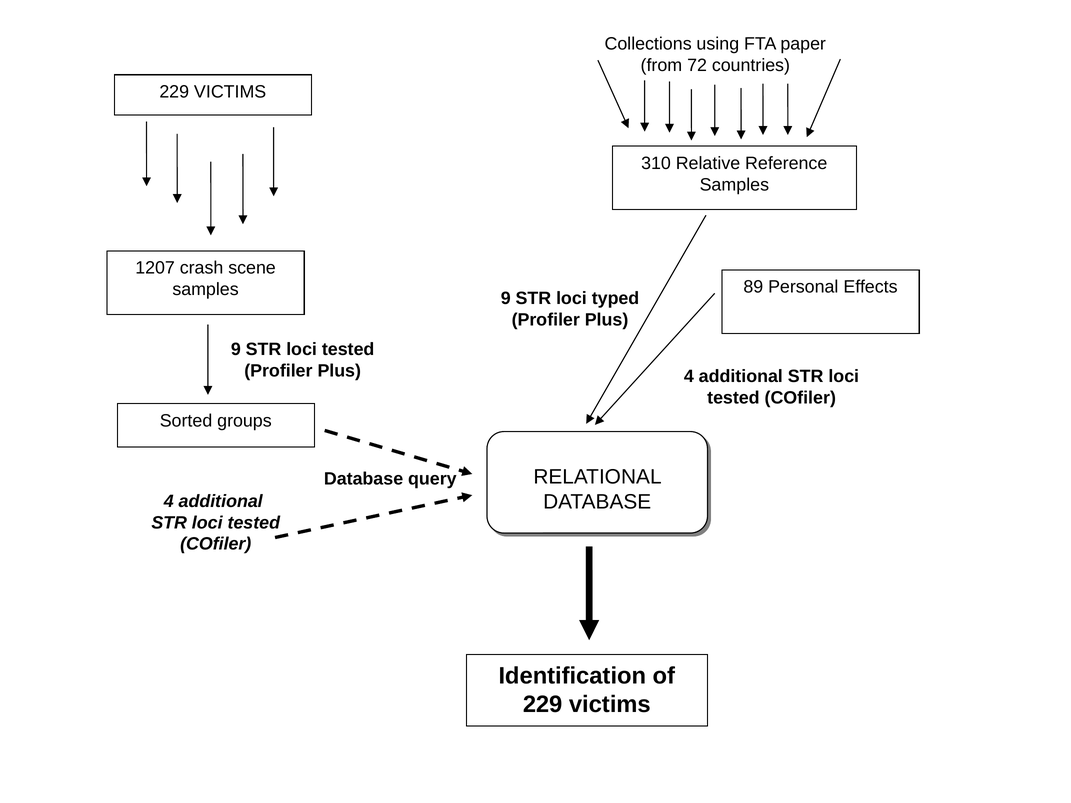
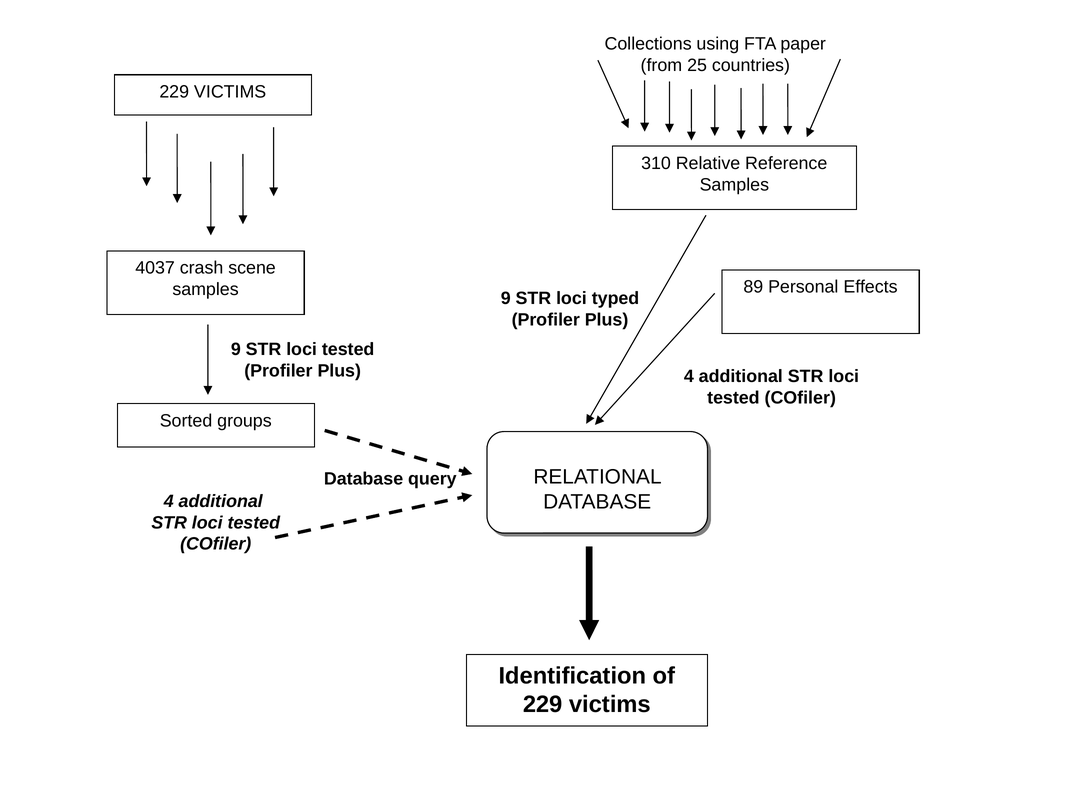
72: 72 -> 25 (697, 65)
1207: 1207 -> 4037 (155, 268)
